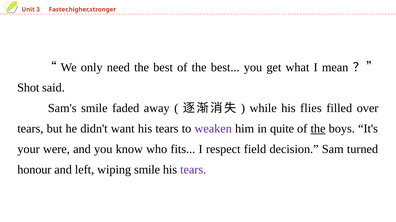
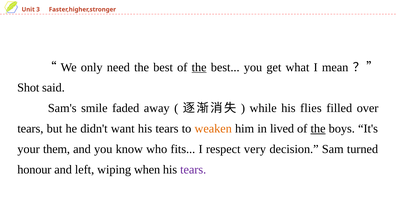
the underline: none -> present (199, 67)
weaken colour: purple -> orange (213, 129)
quite: quite -> lived (282, 129)
were: were -> them (56, 150)
field: field -> very (255, 150)
wiping smile: smile -> when (147, 170)
